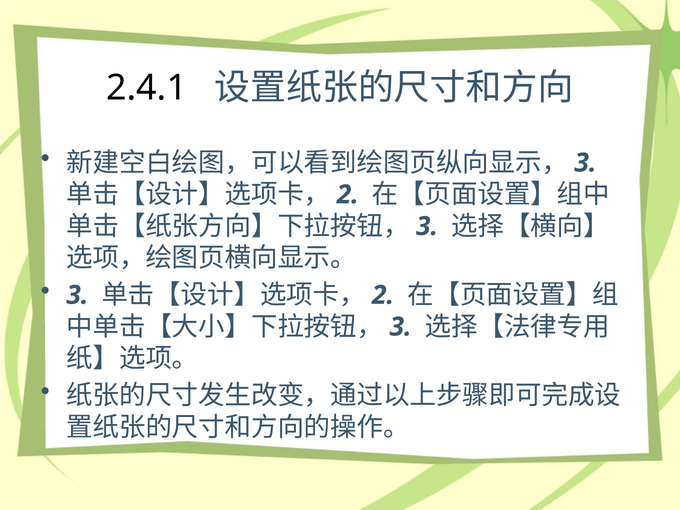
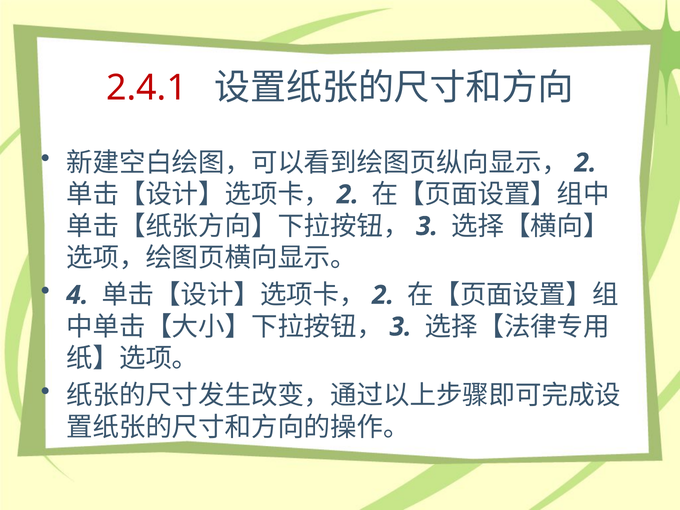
2.4.1 colour: black -> red (147, 88)
3: 3 -> 2 (585, 163)
3: 3 -> 4 (77, 295)
